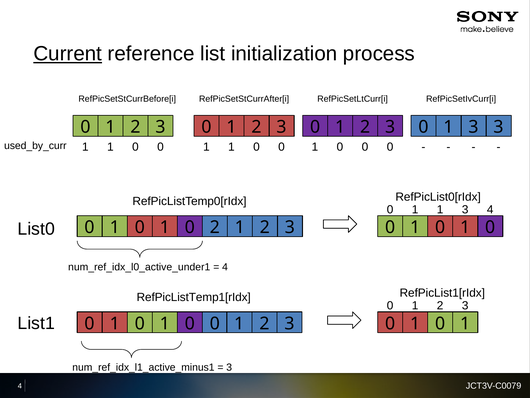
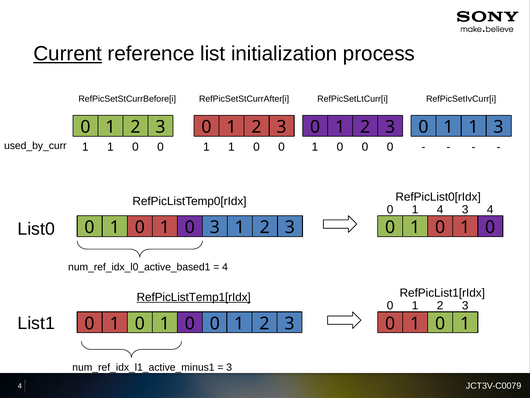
3 0 1 3: 3 -> 1 (474, 127)
1: 1 -> 4 (440, 209)
0 2: 2 -> 3 (215, 227)
num_ref_idx_l0_active_under1: num_ref_idx_l0_active_under1 -> num_ref_idx_l0_active_based1 (139, 267)
RefPicListTemp1[rIdx underline: none -> present (194, 297)
